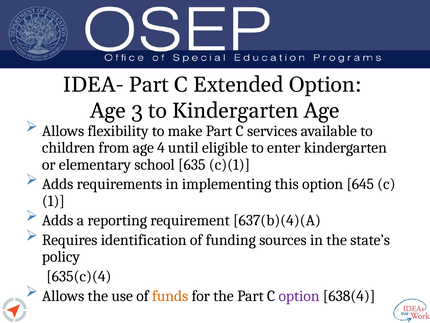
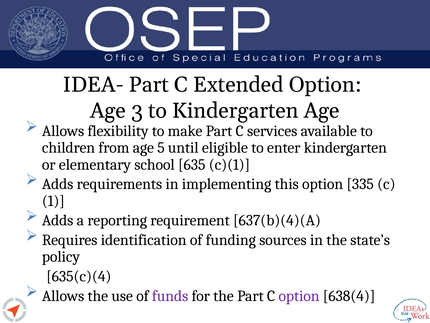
4: 4 -> 5 (161, 148)
645: 645 -> 335 (360, 184)
funds colour: orange -> purple (170, 296)
